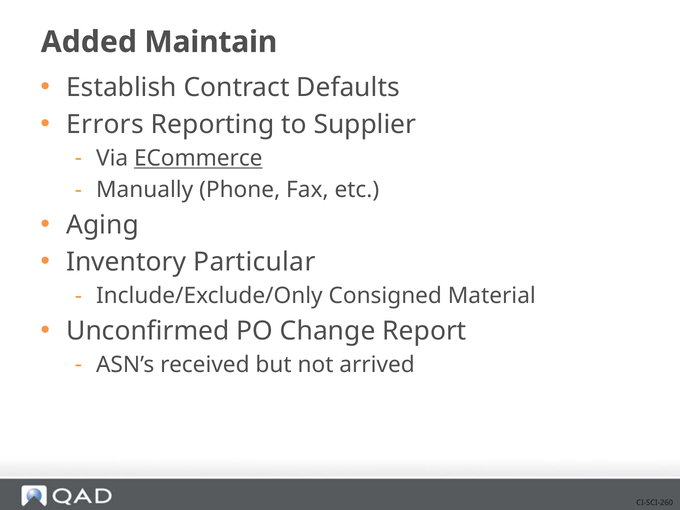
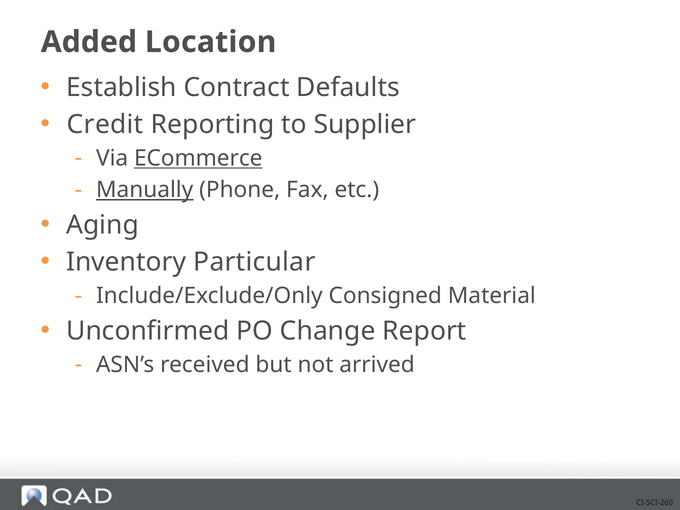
Maintain: Maintain -> Location (211, 42)
Errors: Errors -> Credit (105, 124)
Manually underline: none -> present (145, 190)
